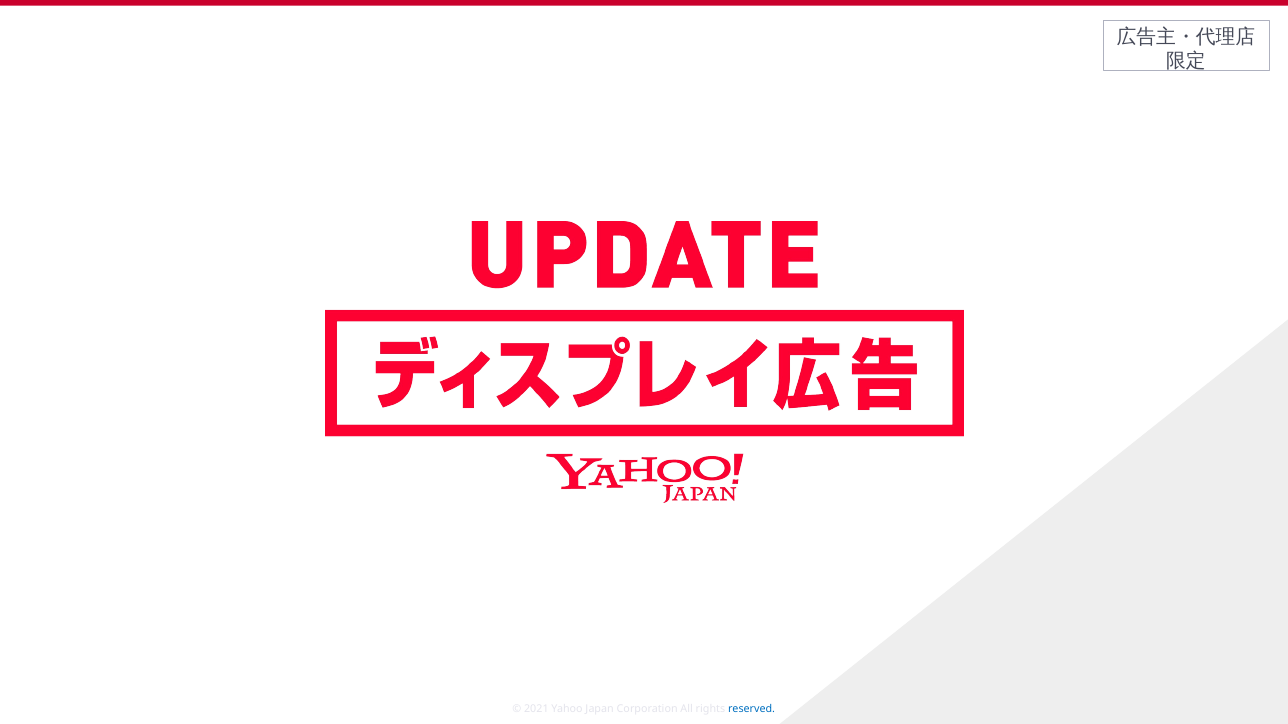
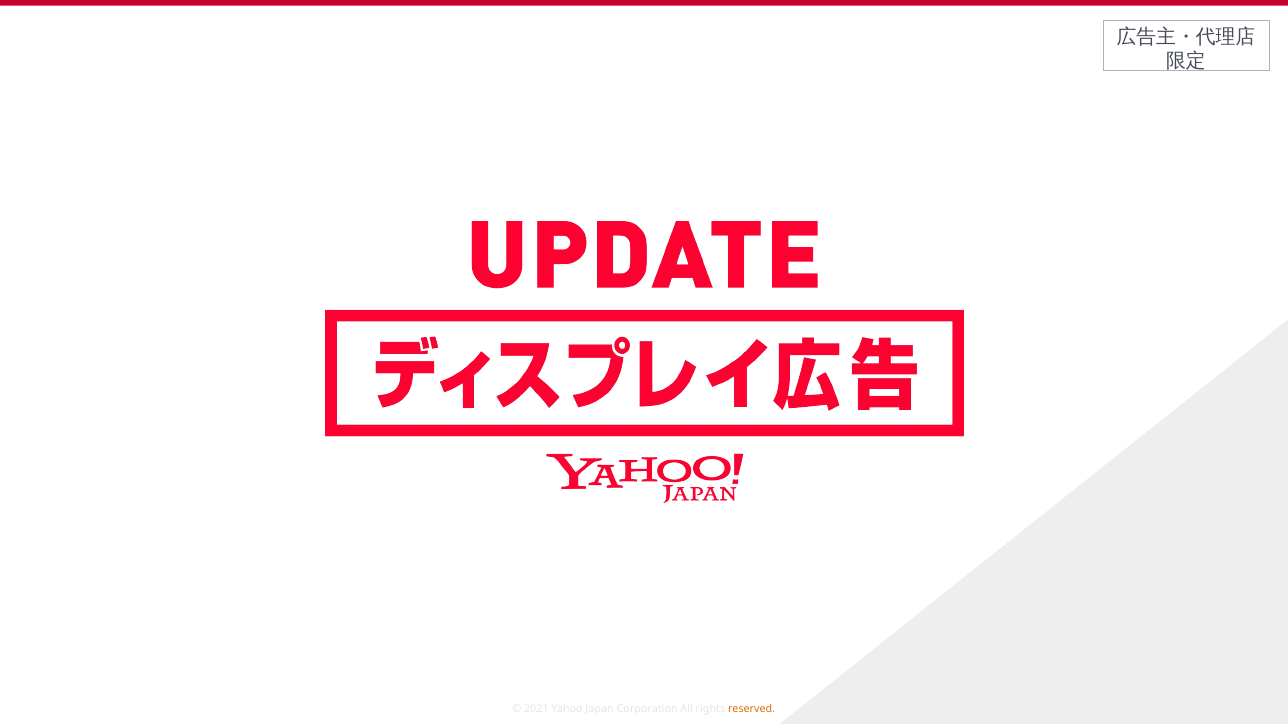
reserved colour: blue -> orange (752, 709)
